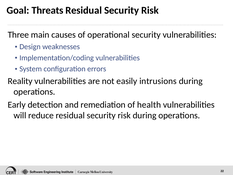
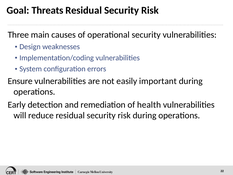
Reality: Reality -> Ensure (20, 81)
intrusions: intrusions -> important (158, 81)
